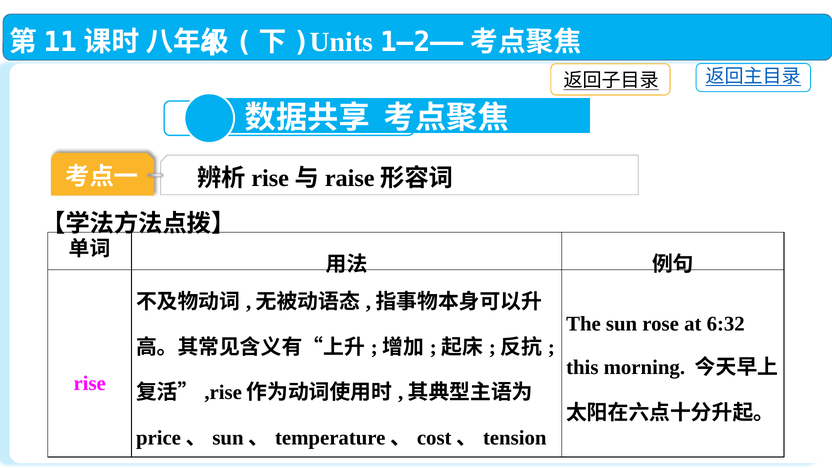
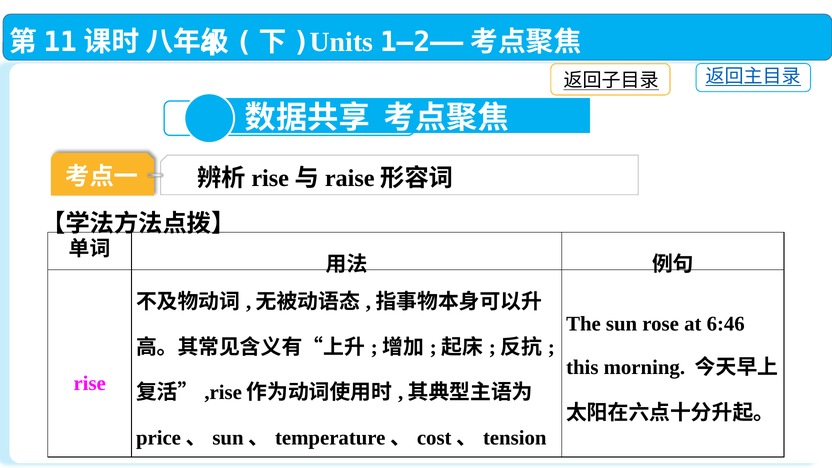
6:32: 6:32 -> 6:46 (726, 324)
